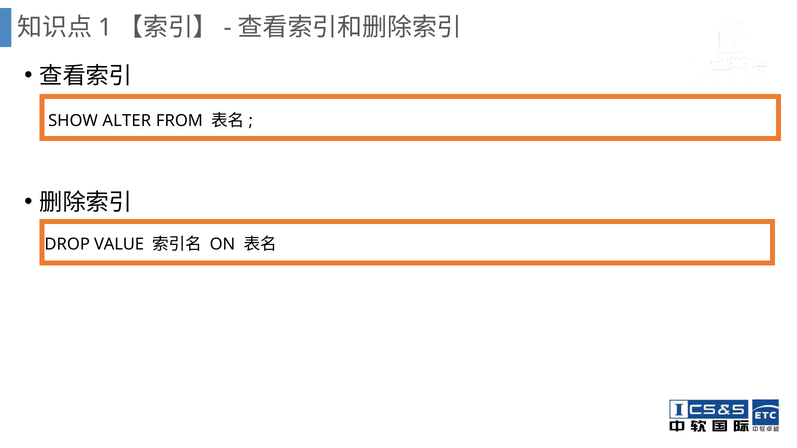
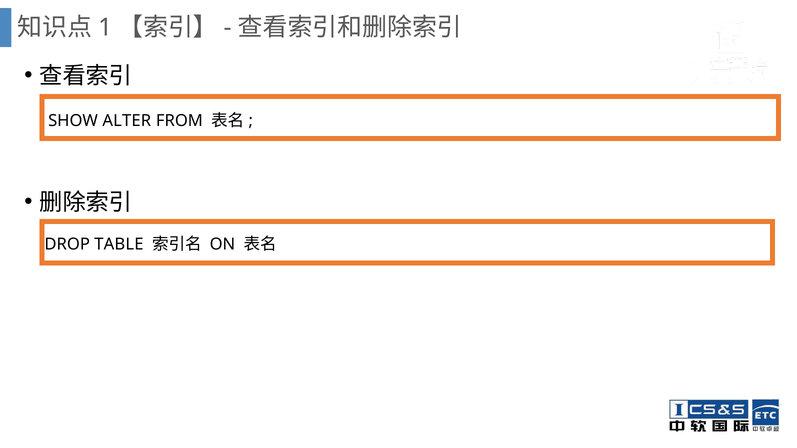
VALUE: VALUE -> TABLE (119, 244)
